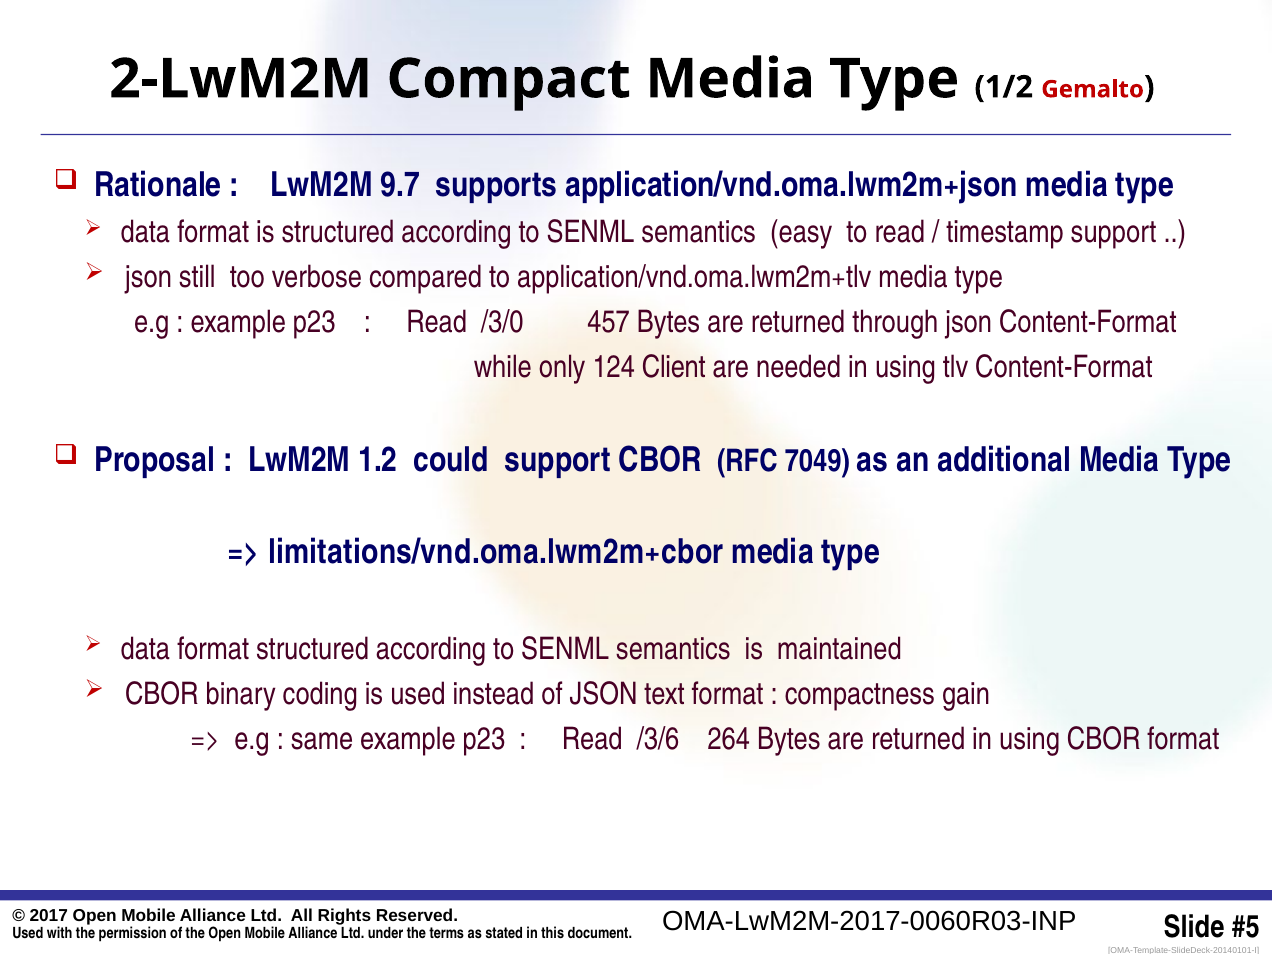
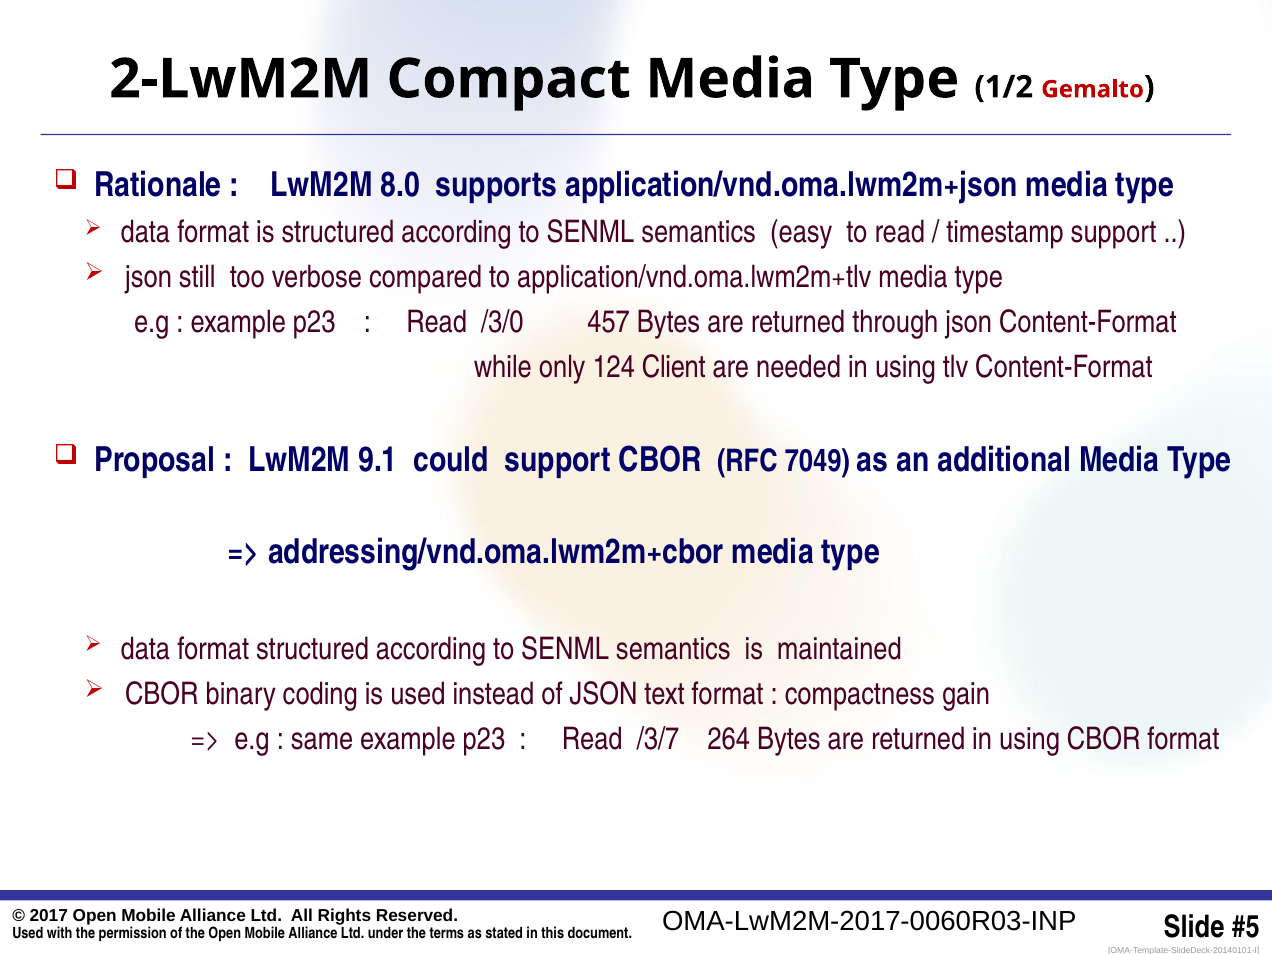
9.7: 9.7 -> 8.0 (400, 185)
1.2: 1.2 -> 9.1 (378, 461)
limitations/vnd.oma.lwm2m+cbor: limitations/vnd.oma.lwm2m+cbor -> addressing/vnd.oma.lwm2m+cbor (496, 552)
/3/6: /3/6 -> /3/7 (658, 739)
